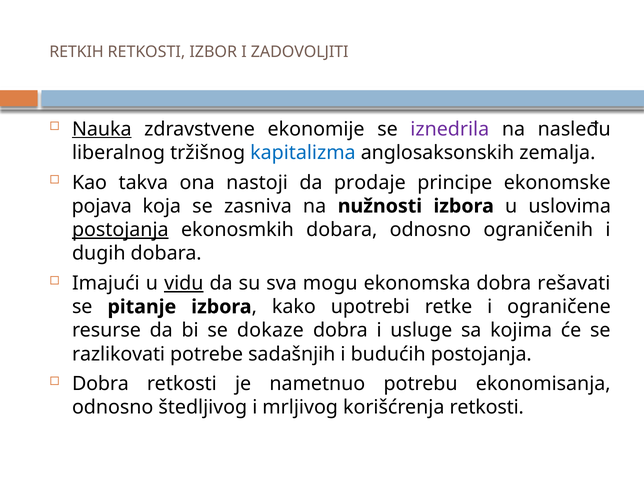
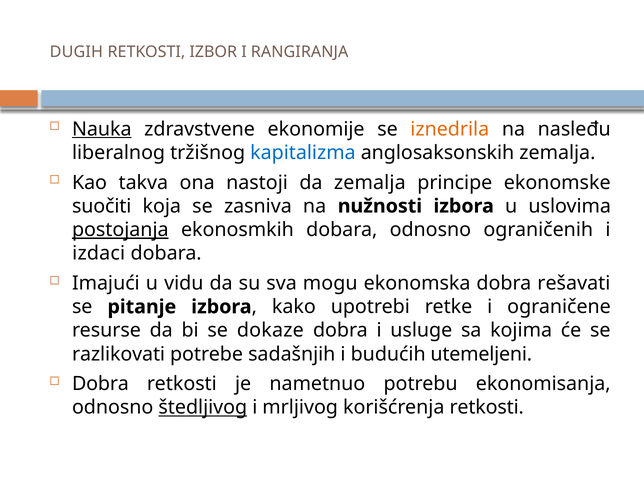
RETKIH: RETKIH -> DUGIH (76, 52)
ZADOVOLJITI: ZADOVOLJITI -> RANGIRANJA (300, 52)
iznedrila colour: purple -> orange (450, 129)
da prodaje: prodaje -> zemalja (370, 183)
pojava: pojava -> suočiti (102, 206)
dugih: dugih -> izdaci (99, 253)
vidu underline: present -> none (184, 283)
budućih postojanja: postojanja -> utemeljeni (481, 354)
štedljivog underline: none -> present (203, 407)
